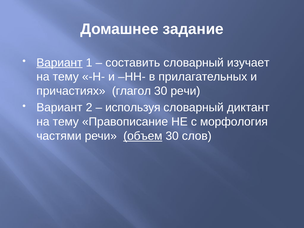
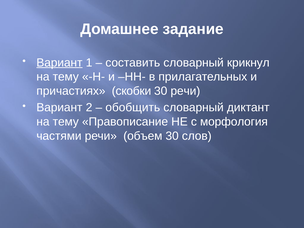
изучает: изучает -> крикнул (248, 63)
глагол: глагол -> скобки (131, 91)
используя: используя -> обобщить (133, 108)
объем underline: present -> none (143, 136)
